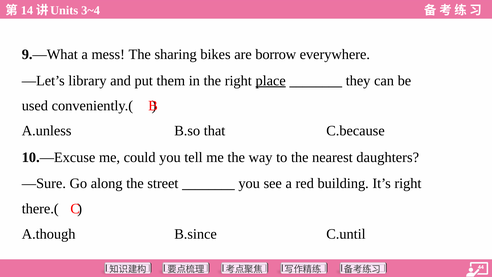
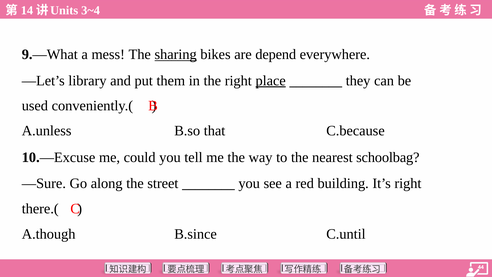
sharing underline: none -> present (176, 55)
borrow: borrow -> depend (276, 55)
daughters: daughters -> schoolbag (388, 157)
